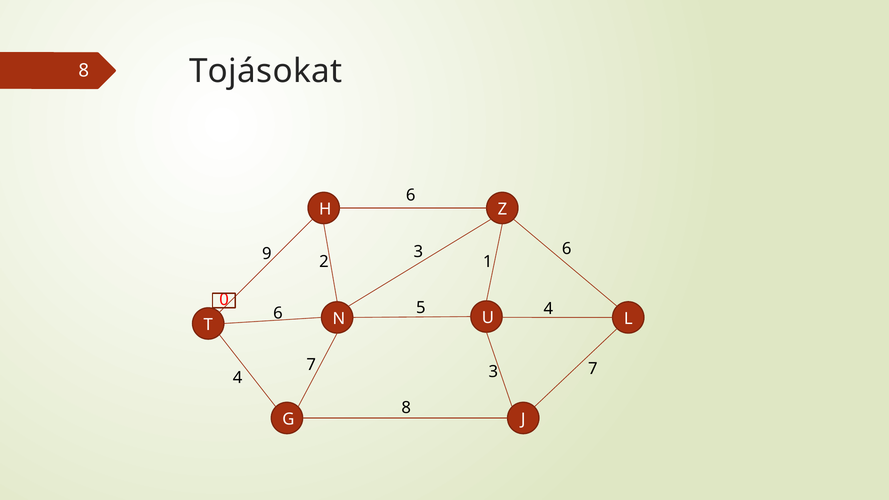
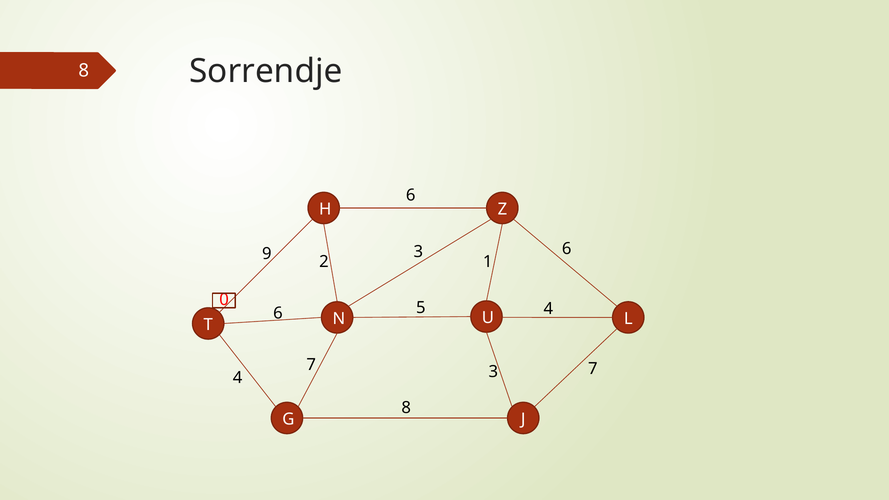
Tojásokat: Tojásokat -> Sorrendje (266, 71)
